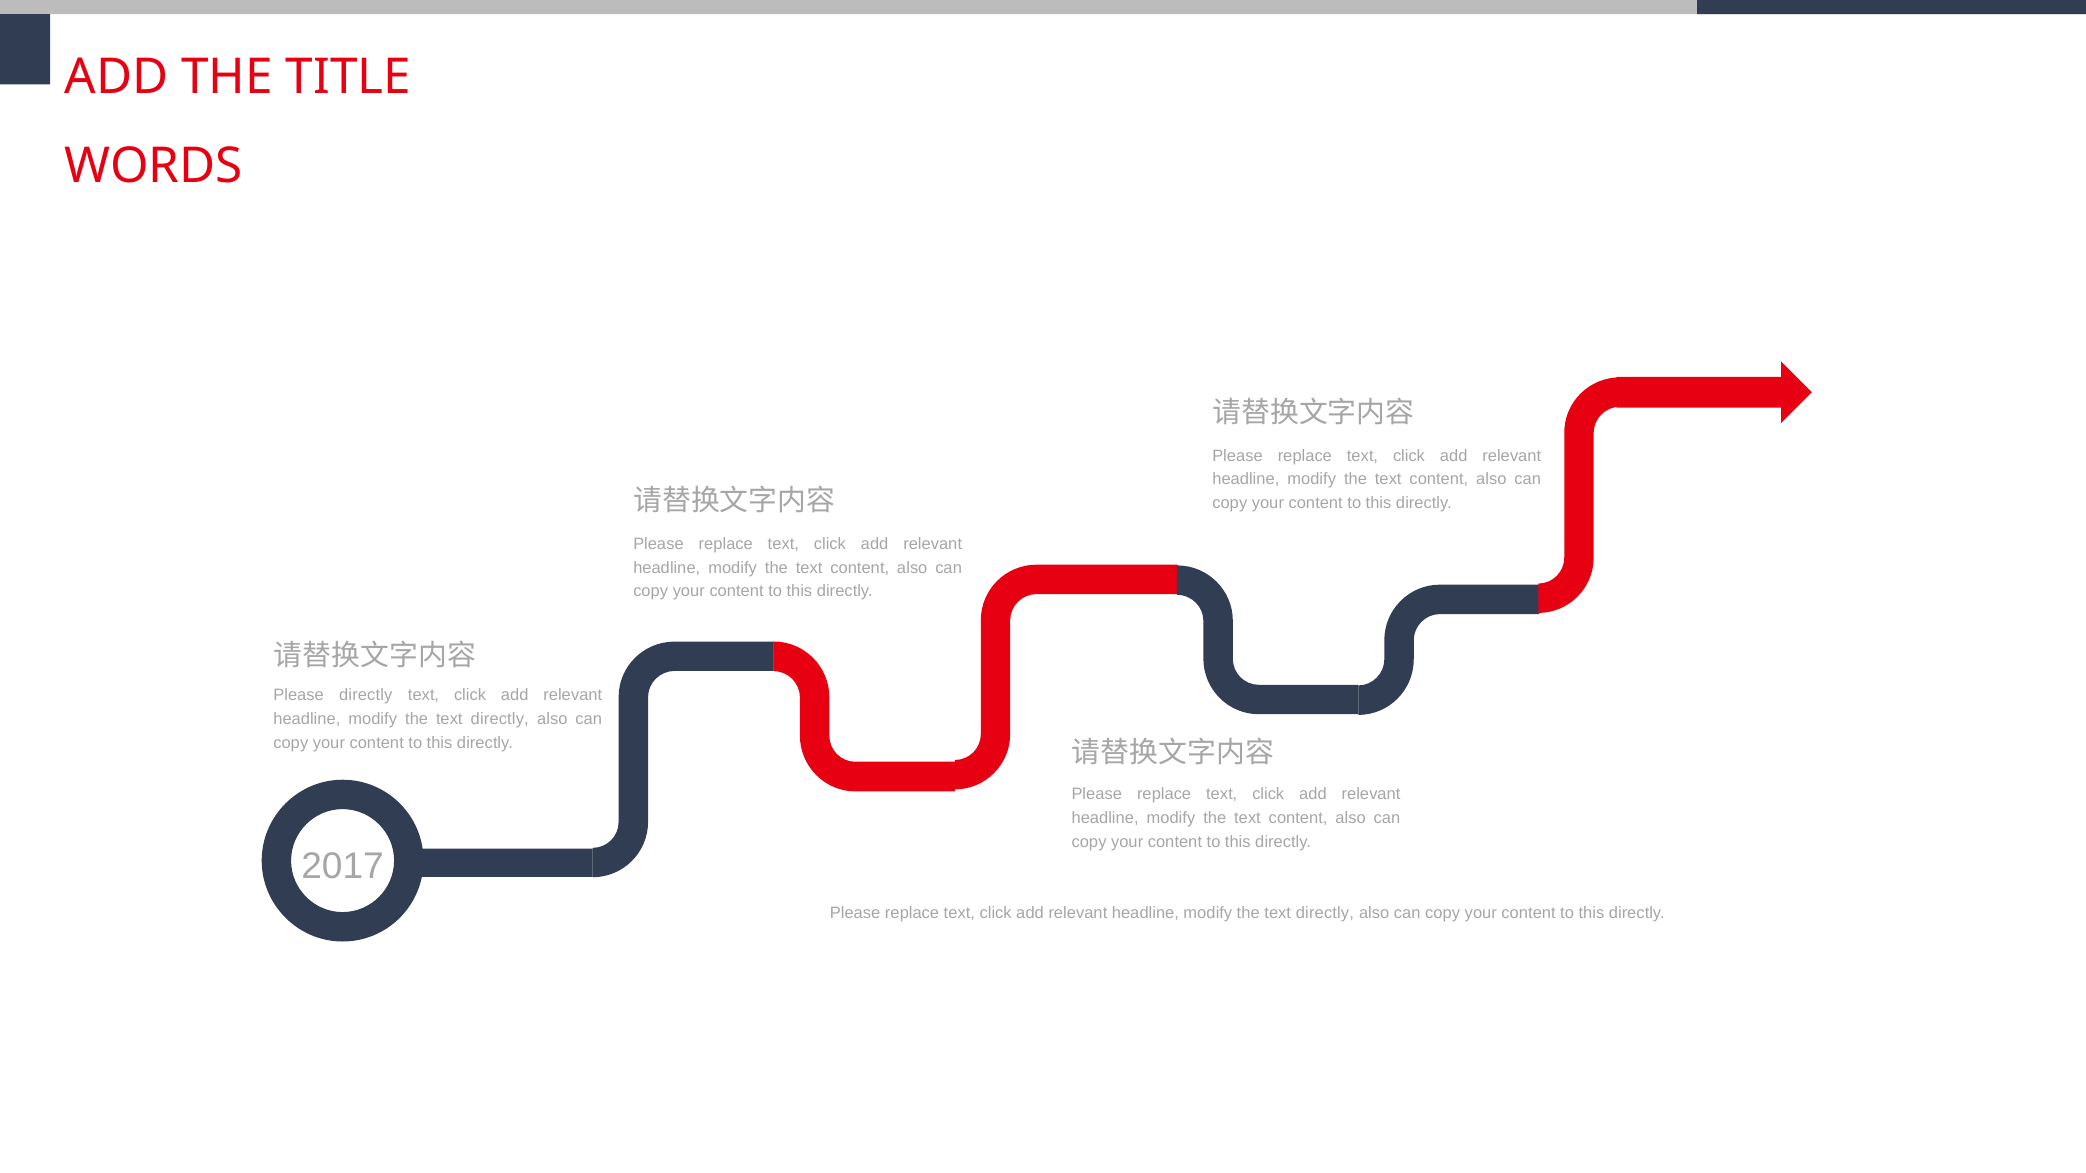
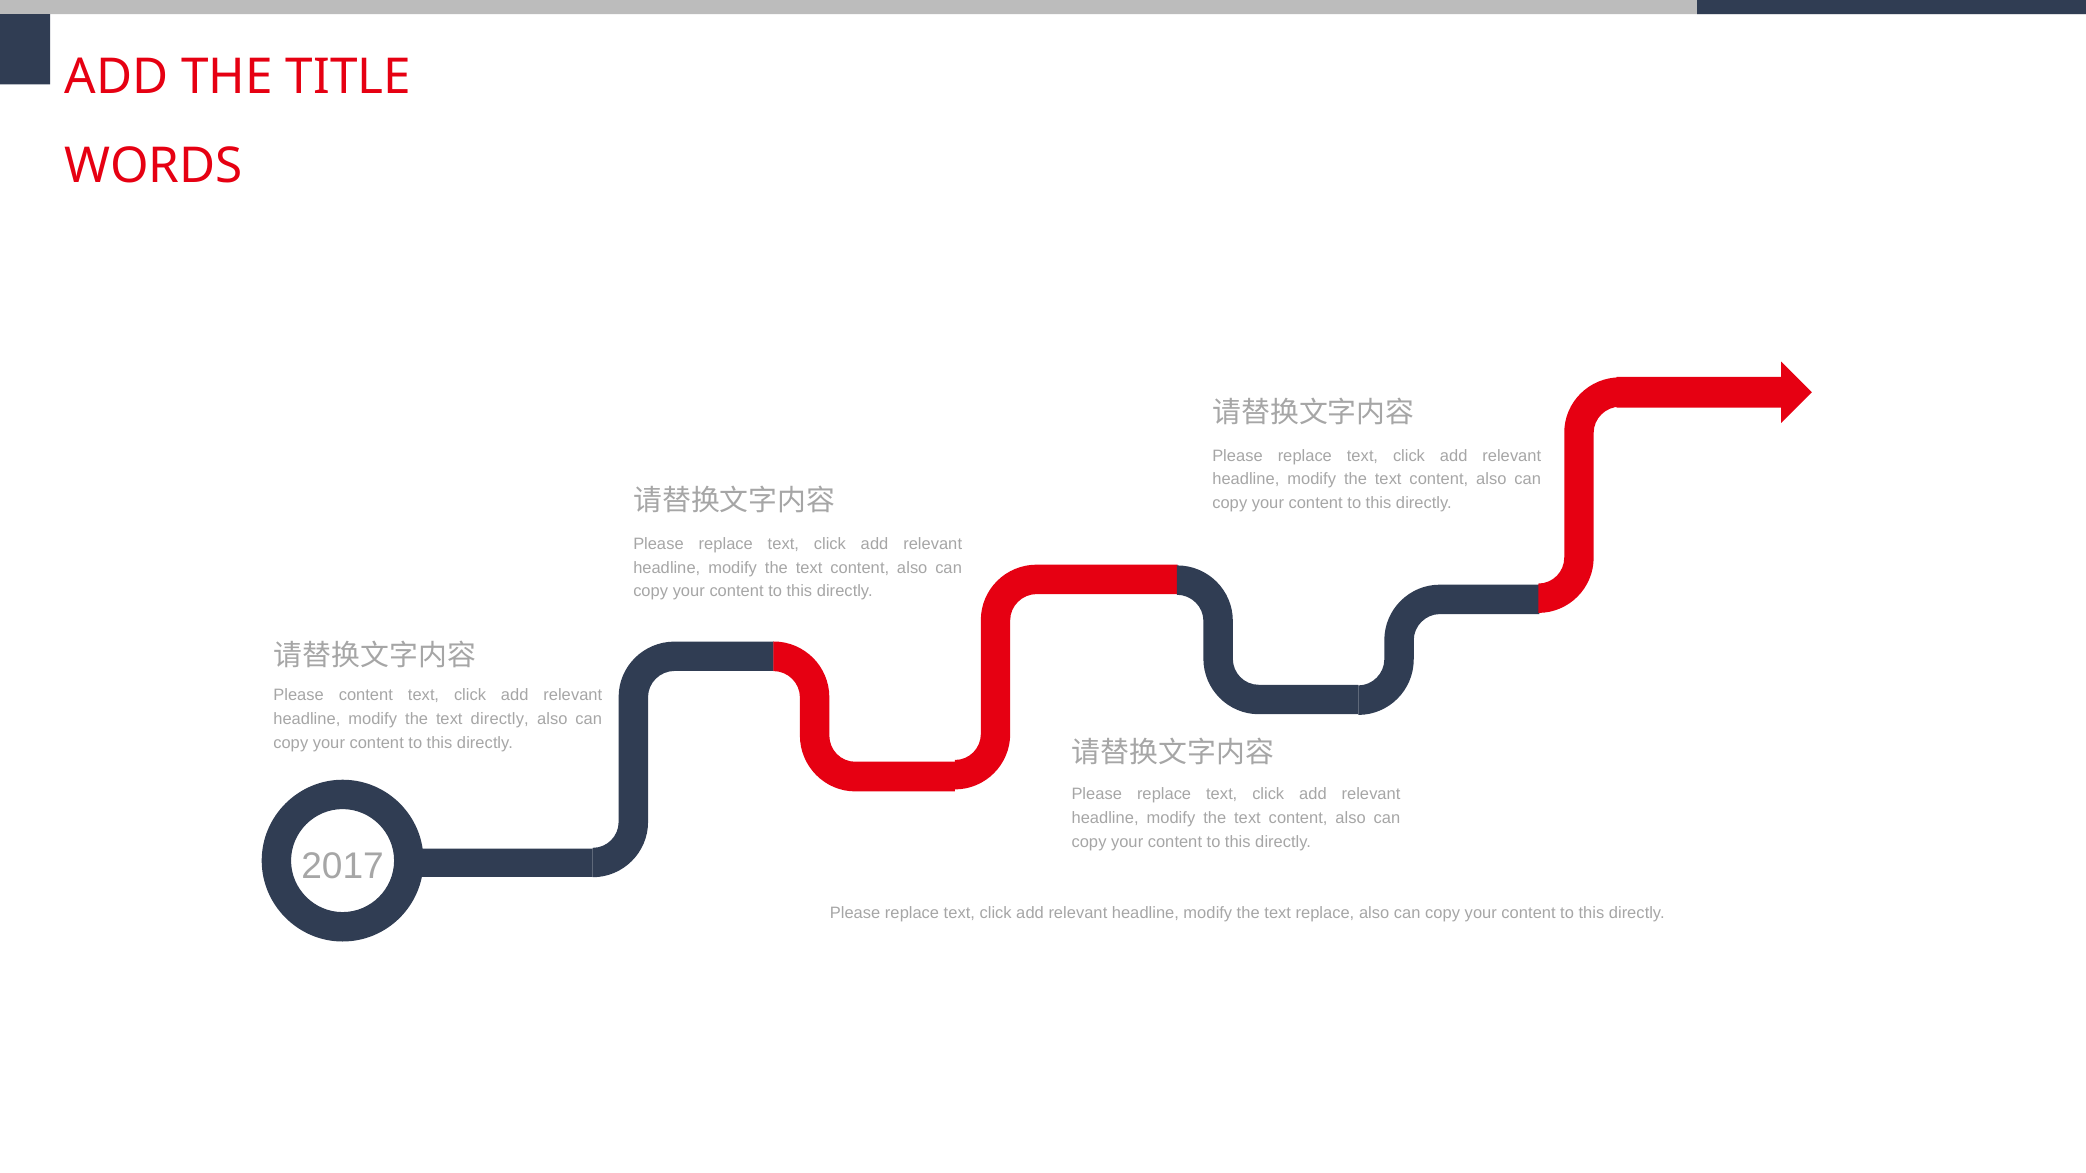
Please directly: directly -> content (366, 696)
directly: directly -> replace (1325, 913)
